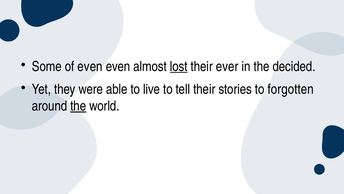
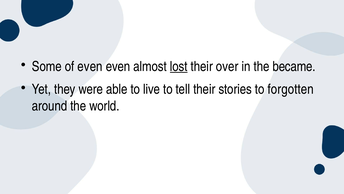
ever: ever -> over (227, 66)
decided: decided -> became (294, 66)
the underline: present -> none (78, 106)
